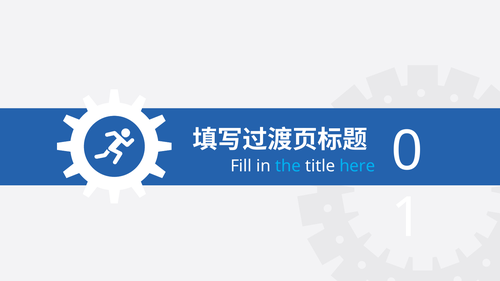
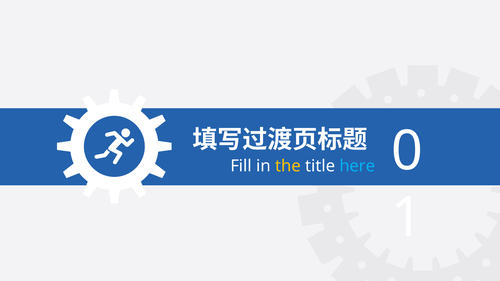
the colour: light blue -> yellow (288, 166)
